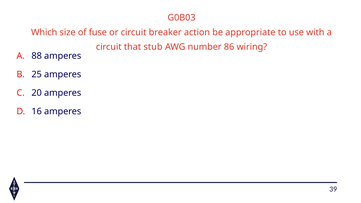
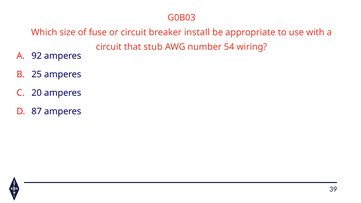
action: action -> install (197, 32)
86: 86 -> 54 (229, 47)
88: 88 -> 92 (37, 56)
16: 16 -> 87 (37, 111)
